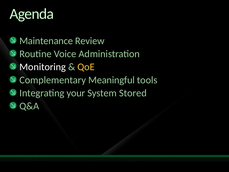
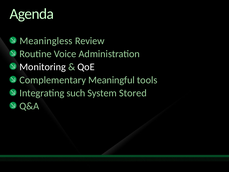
Maintenance: Maintenance -> Meaningless (46, 41)
QoE colour: yellow -> white (86, 67)
your: your -> such (76, 93)
